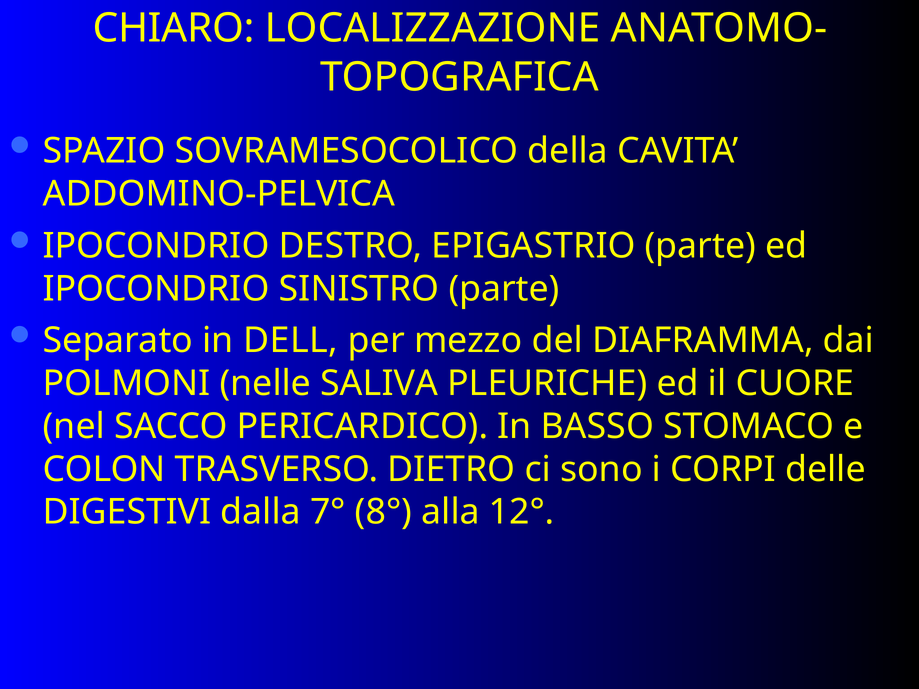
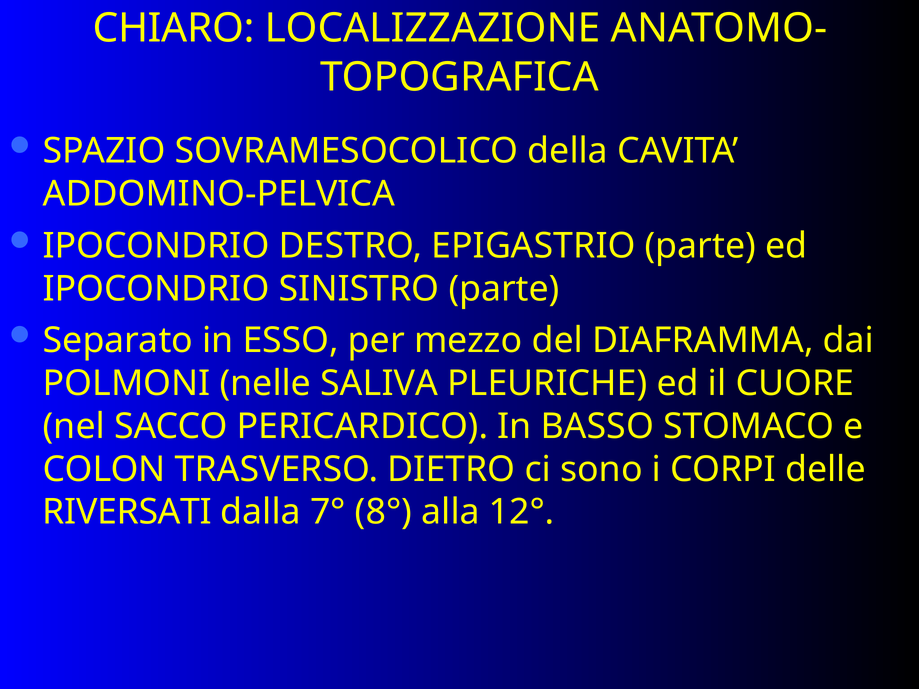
DELL: DELL -> ESSO (291, 341)
DIGESTIVI: DIGESTIVI -> RIVERSATI (127, 512)
